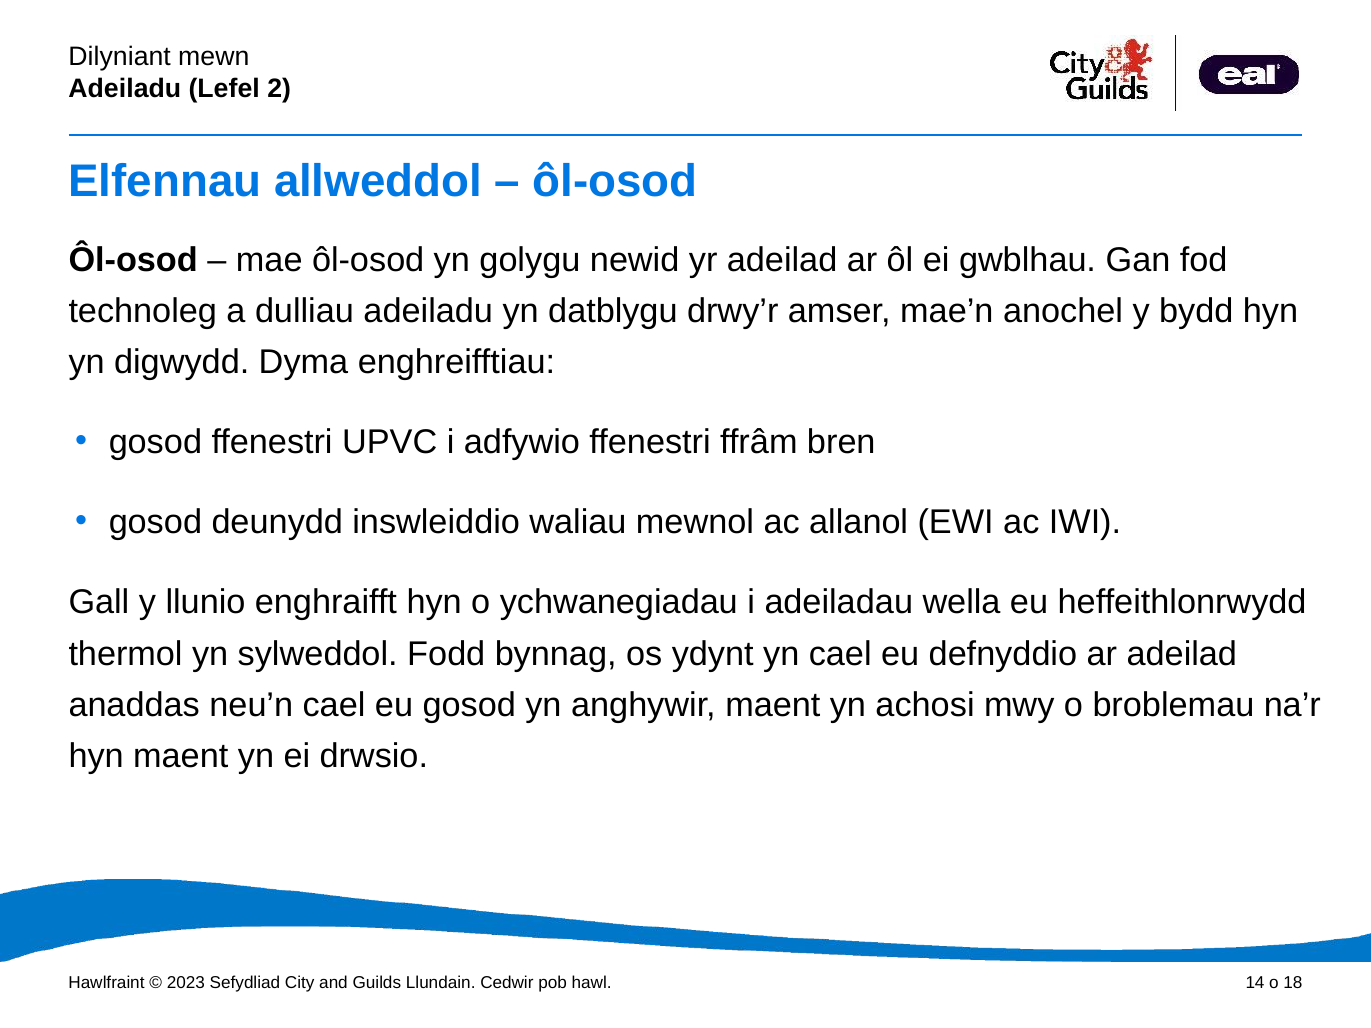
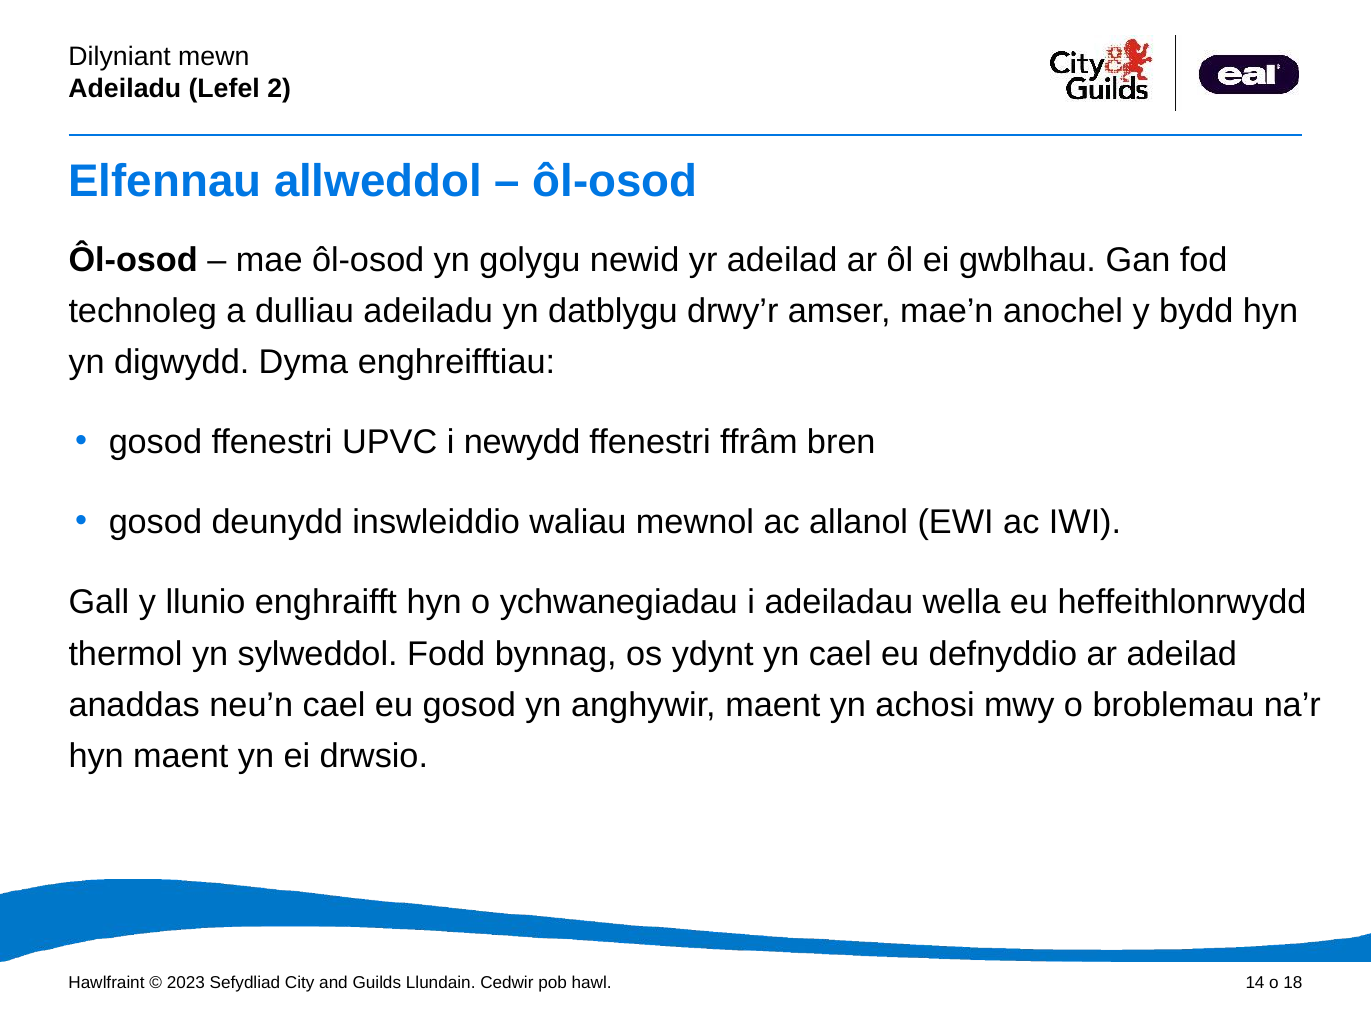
adfywio: adfywio -> newydd (522, 443)
